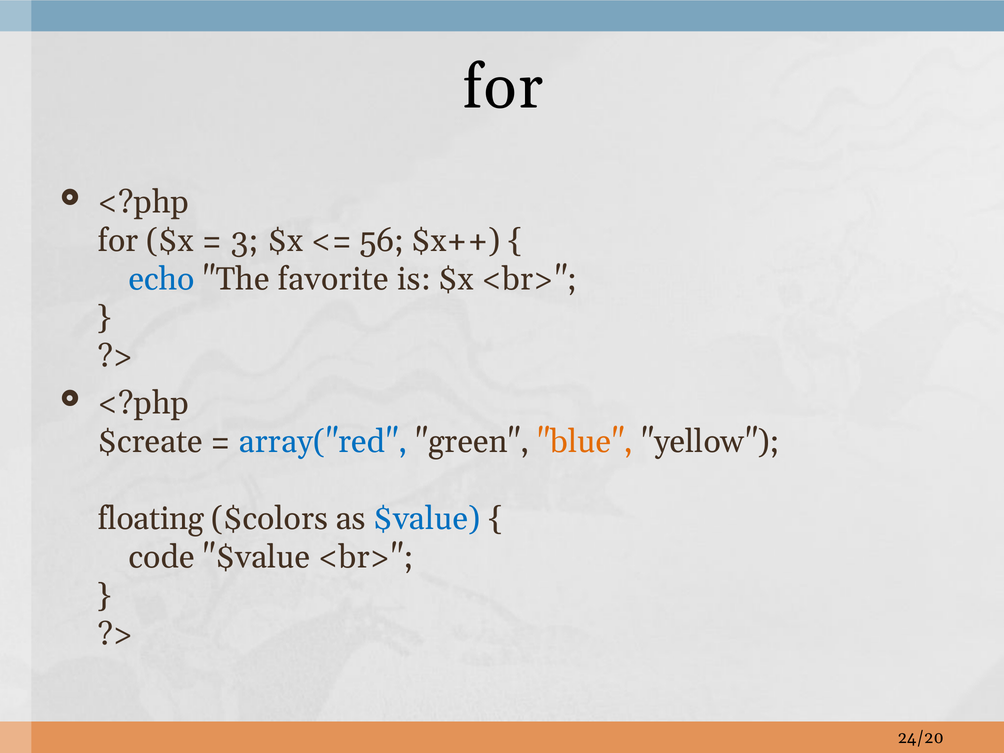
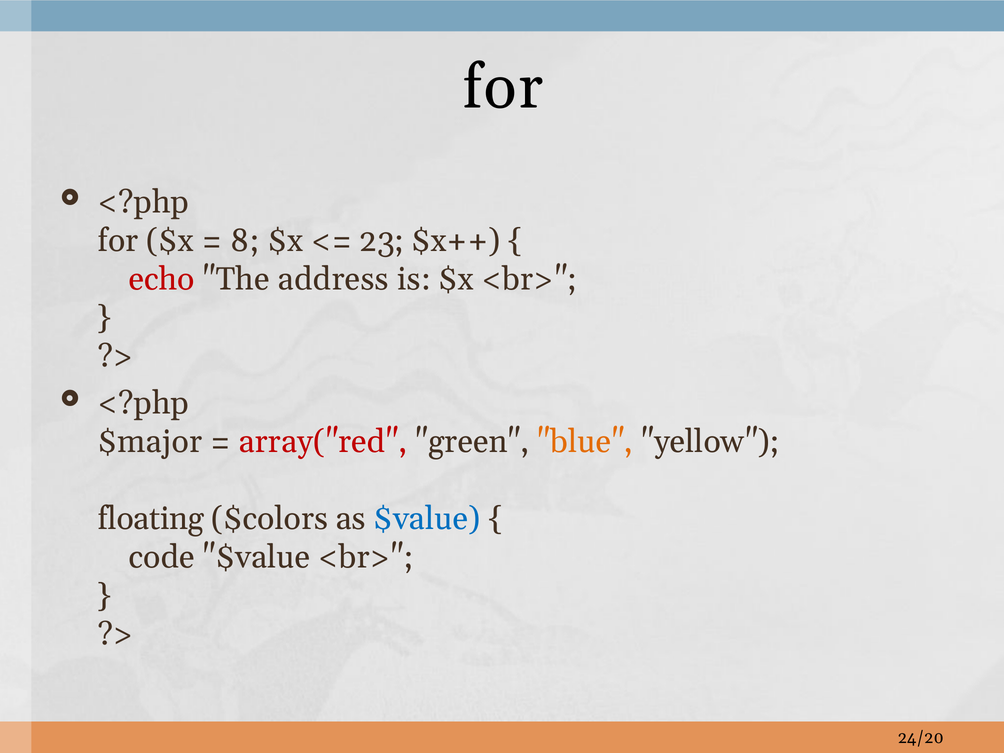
3: 3 -> 8 (245, 241)
56: 56 -> 23 (382, 241)
echo colour: blue -> red (162, 279)
favorite: favorite -> address (333, 279)
$create: $create -> $major (150, 442)
array("red colour: blue -> red (323, 442)
